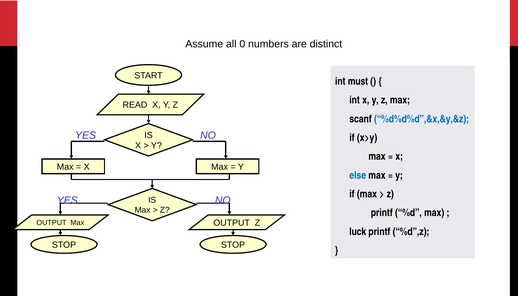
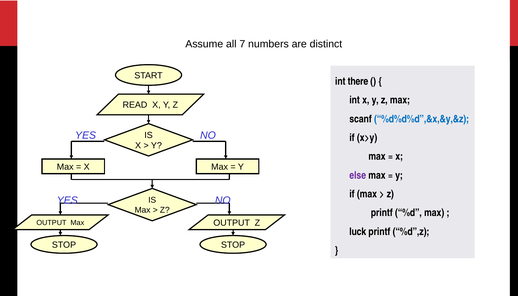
0: 0 -> 7 (242, 44)
must: must -> there (358, 81)
else colour: blue -> purple (358, 175)
